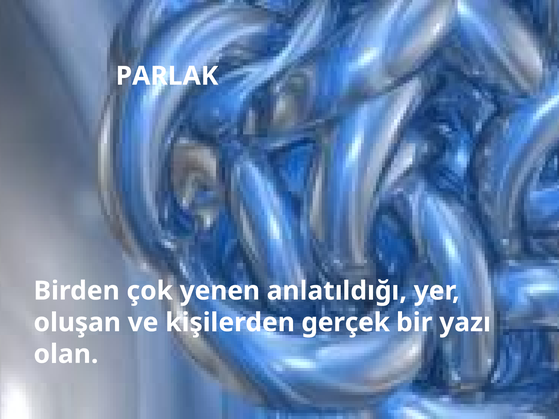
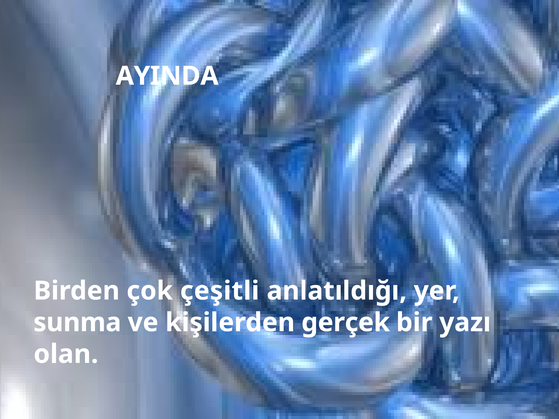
PARLAK: PARLAK -> AYINDA (167, 76)
yenen: yenen -> çeşitli (220, 291)
oluşan: oluşan -> sunma (77, 323)
